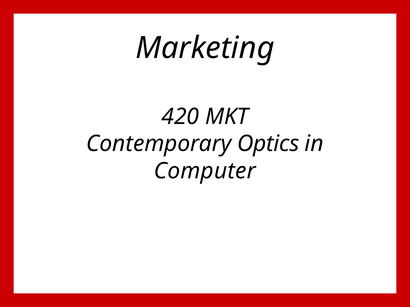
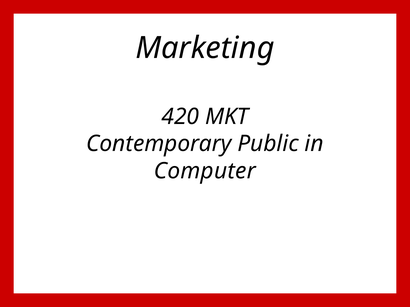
Optics: Optics -> Public (268, 144)
